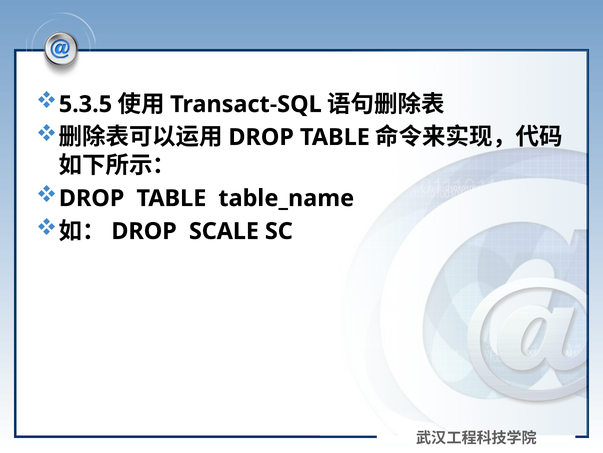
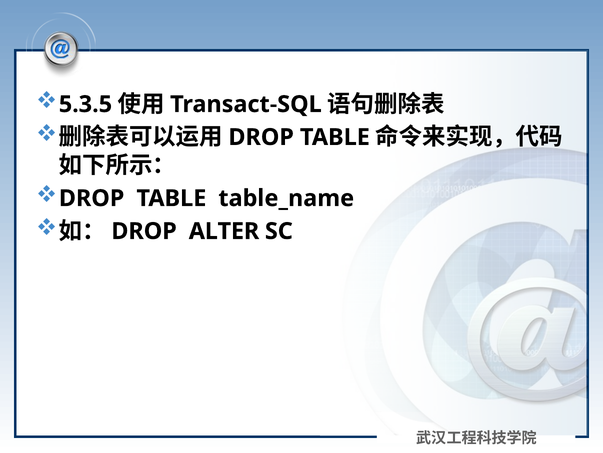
SCALE: SCALE -> ALTER (224, 231)
